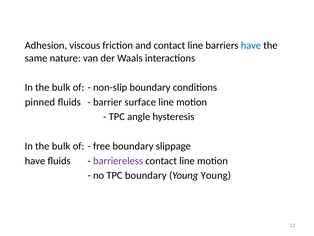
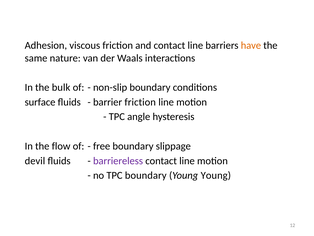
have colour: blue -> orange (251, 45)
pinned: pinned -> surface (40, 102)
barrier surface: surface -> friction (140, 102)
bulk: bulk -> flow (61, 146)
have: have -> devil (35, 160)
